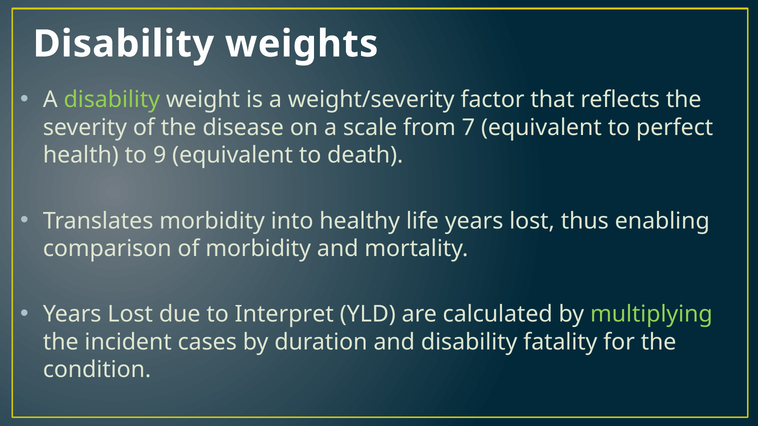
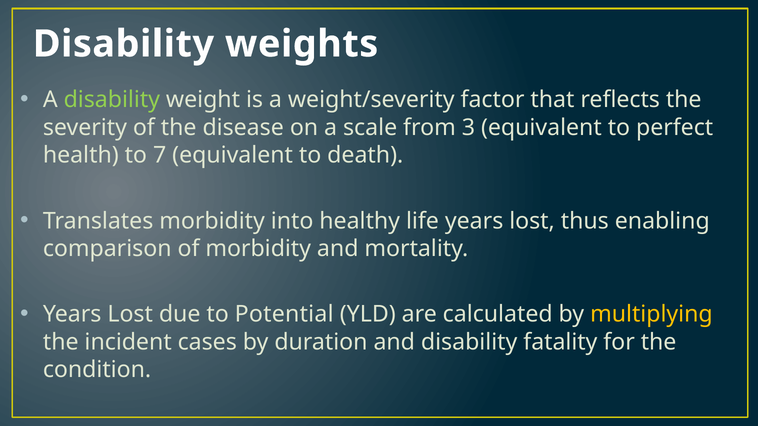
7: 7 -> 3 (468, 128)
9: 9 -> 7 (160, 155)
Interpret: Interpret -> Potential (284, 315)
multiplying colour: light green -> yellow (651, 315)
